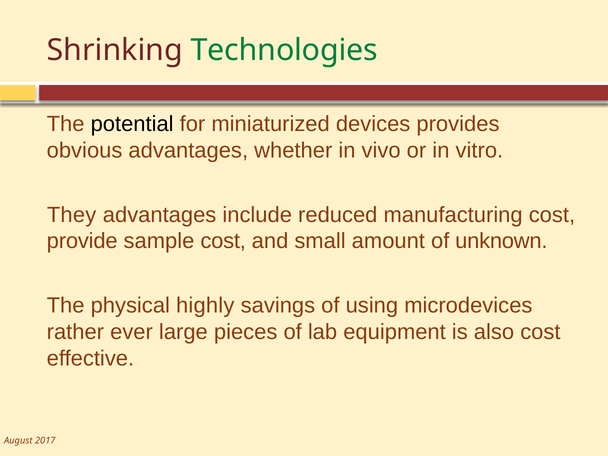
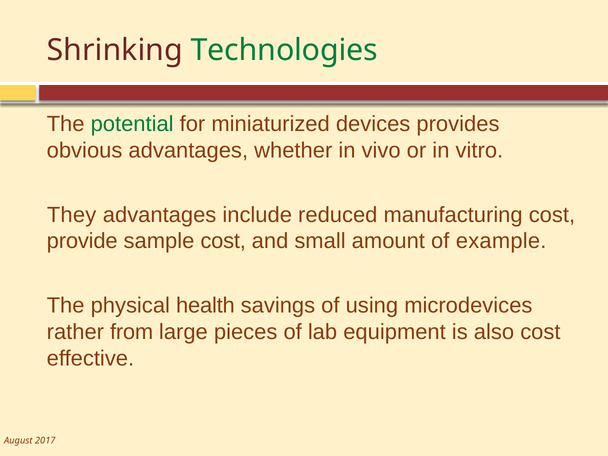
potential colour: black -> green (132, 124)
unknown: unknown -> example (501, 241)
highly: highly -> health (205, 306)
ever: ever -> from (132, 332)
